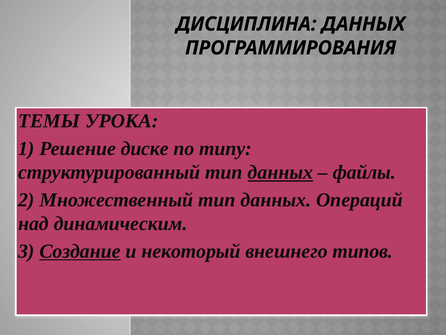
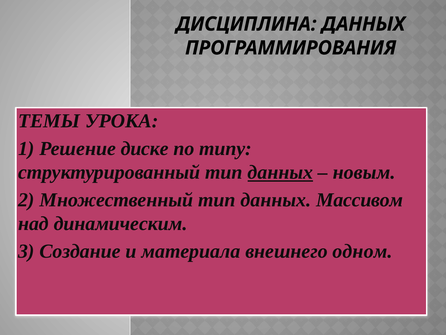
файлы: файлы -> новым (364, 172)
Операций: Операций -> Массивом (360, 200)
Создание underline: present -> none (80, 251)
некоторый: некоторый -> материала (191, 251)
типов: типов -> одном (363, 251)
